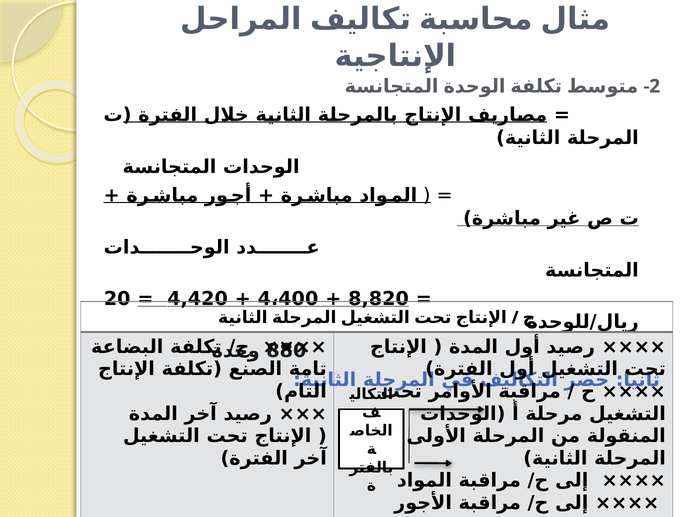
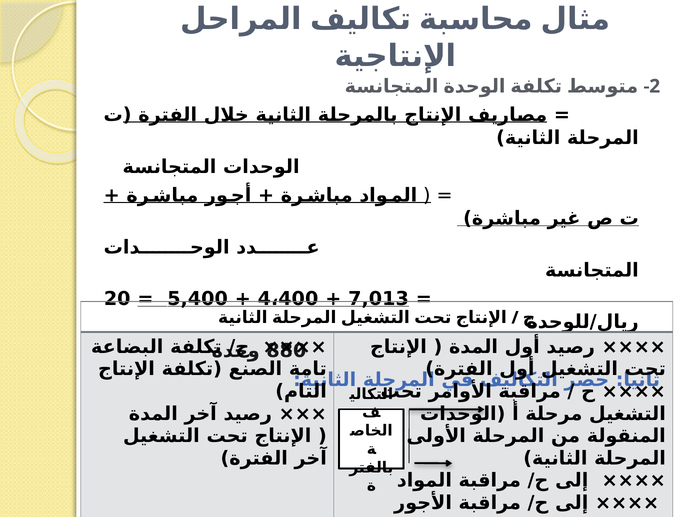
4,420: 4,420 -> 5,400 (198, 299)
8,820: 8,820 -> 7,013 (379, 299)
